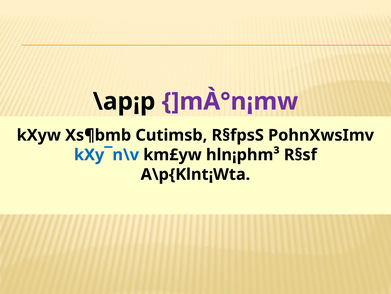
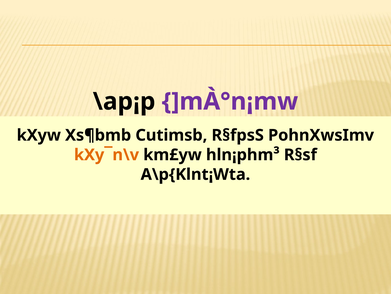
kXy¯n\v colour: blue -> orange (106, 154)
